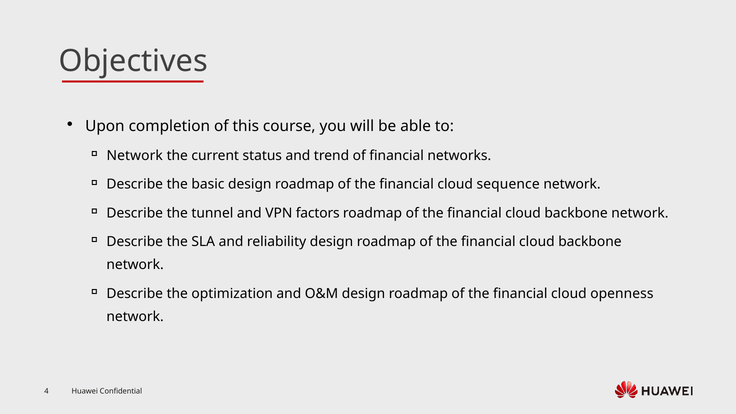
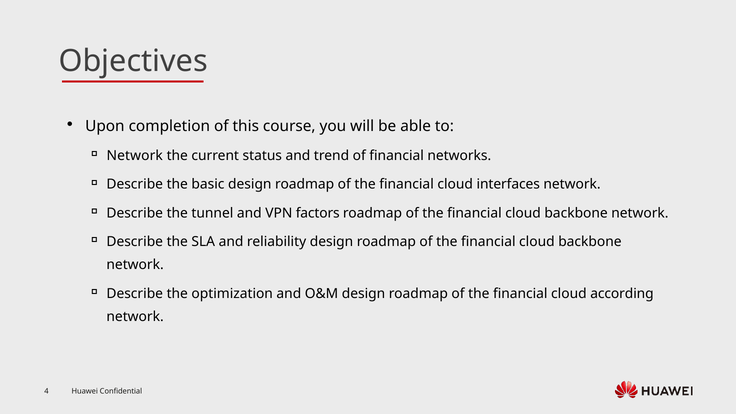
sequence: sequence -> interfaces (508, 184)
openness: openness -> according (622, 294)
